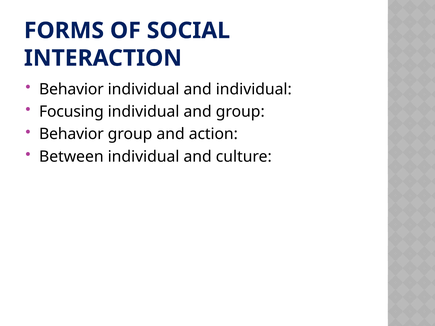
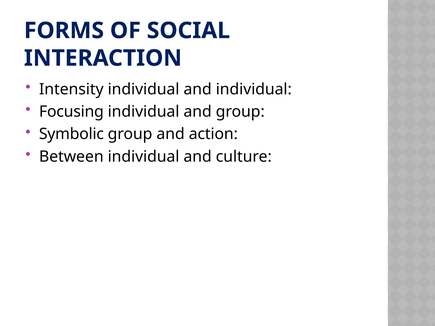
Behavior: Behavior -> Intensity (71, 89)
Behavior: Behavior -> Symbolic (71, 134)
